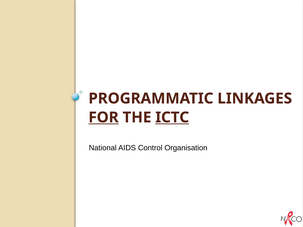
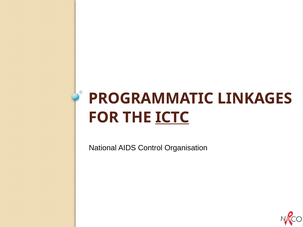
FOR underline: present -> none (104, 118)
